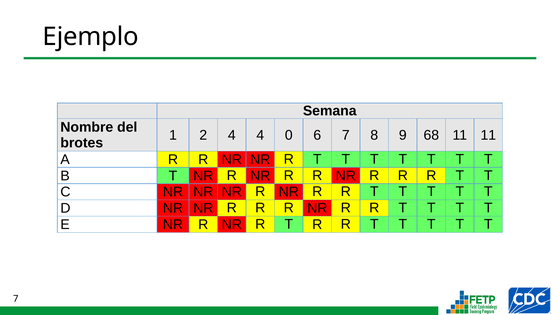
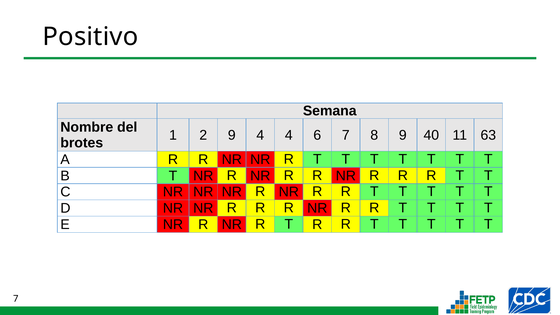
Ejemplo: Ejemplo -> Positivo (90, 37)
2 4: 4 -> 9 (232, 135)
4 0: 0 -> 4 (289, 135)
68: 68 -> 40 (431, 135)
11 11: 11 -> 63 (488, 135)
